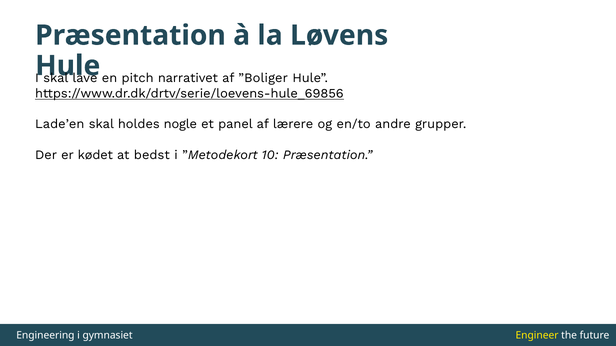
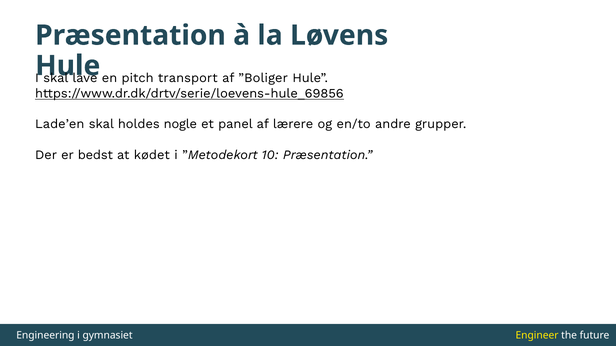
narrativet: narrativet -> transport (188, 78)
kødet: kødet -> bedst (95, 155)
bedst: bedst -> kødet (152, 155)
